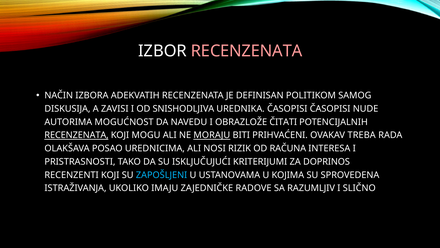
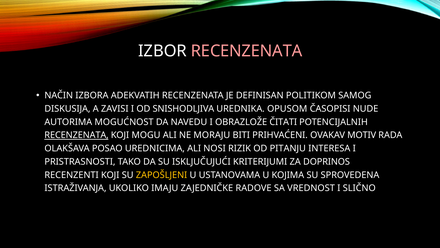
UREDNIKA ČASOPISI: ČASOPISI -> OPUSOM (287, 109)
MORAJU underline: present -> none (212, 135)
TREBA: TREBA -> MOTIV (362, 135)
RAČUNA: RAČUNA -> PITANJU (288, 148)
ZAPOŠLJENI colour: light blue -> yellow (162, 175)
RAZUMLJIV: RAZUMLJIV -> VREDNOST (311, 188)
